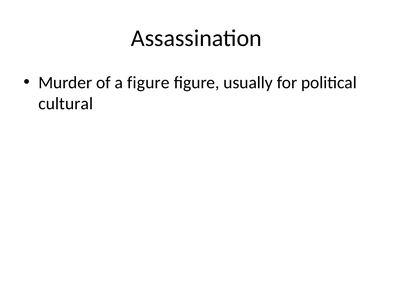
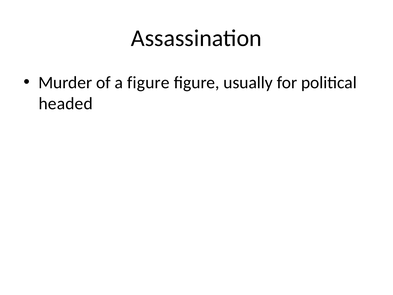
cultural: cultural -> headed (66, 103)
